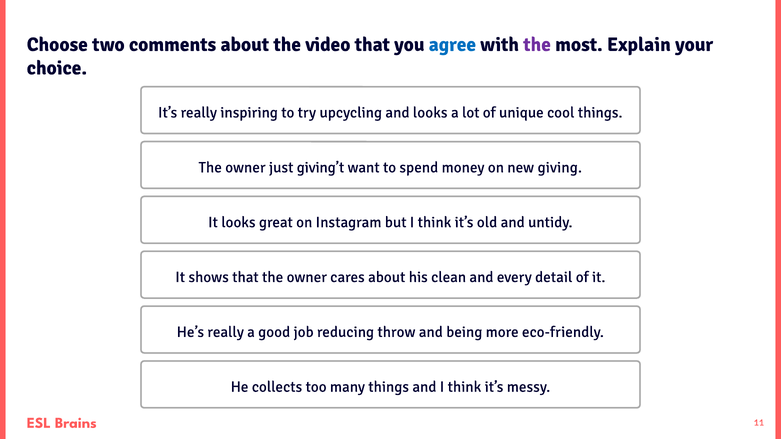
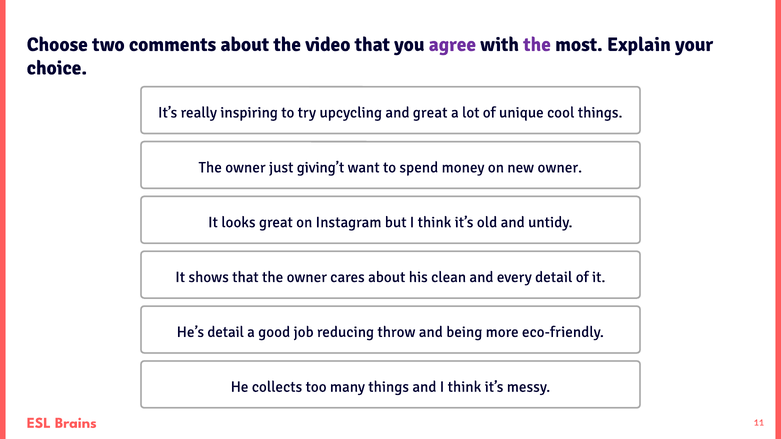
agree colour: blue -> purple (452, 45)
and looks: looks -> great (430, 113)
new giving: giving -> owner (560, 167)
He’s really: really -> detail (226, 332)
